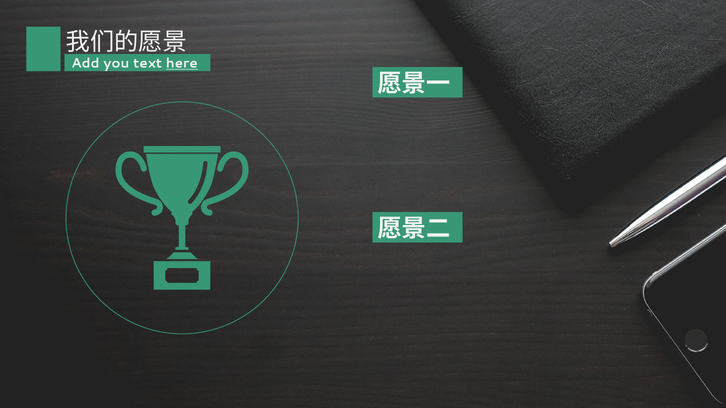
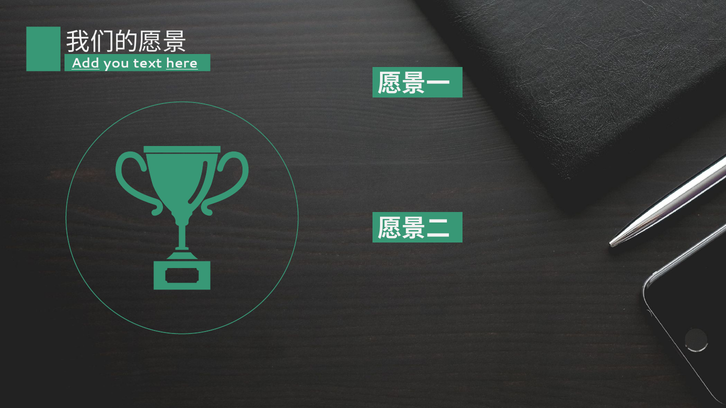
Add underline: none -> present (85, 63)
